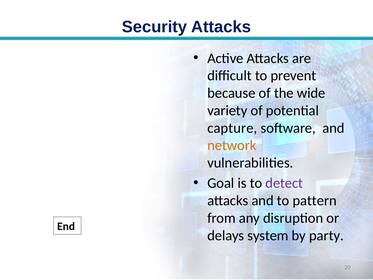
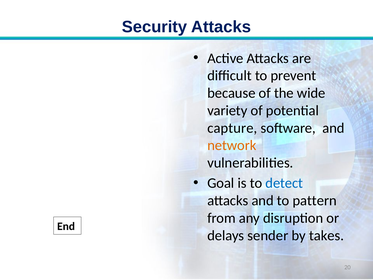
detect colour: purple -> blue (284, 183)
system: system -> sender (268, 235)
party: party -> takes (326, 235)
